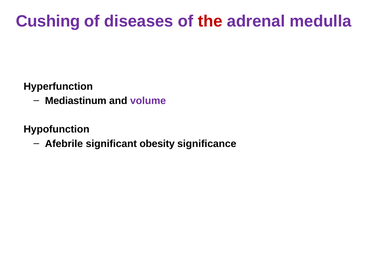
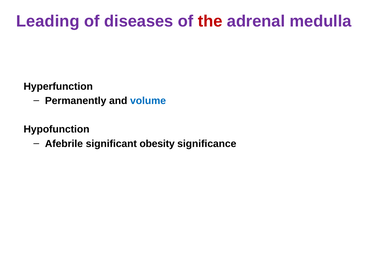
Cushing: Cushing -> Leading (48, 21)
Mediastinum: Mediastinum -> Permanently (76, 101)
volume colour: purple -> blue (148, 101)
